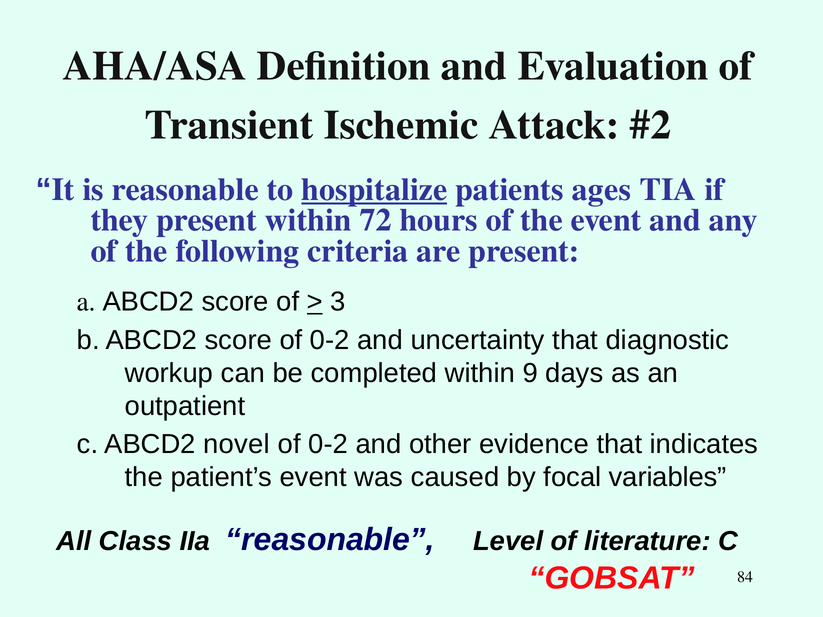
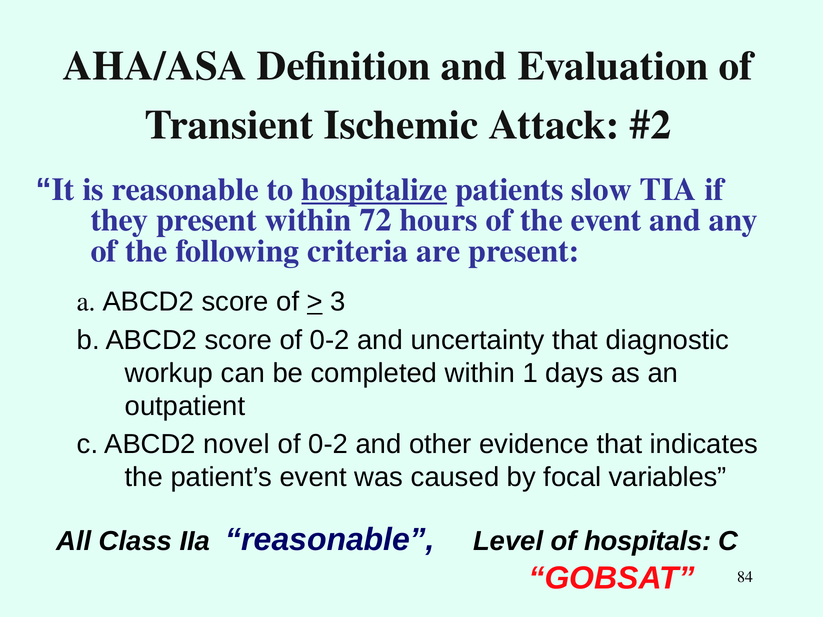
ages: ages -> slow (602, 190)
9: 9 -> 1 (530, 373)
literature: literature -> hospitals (648, 541)
